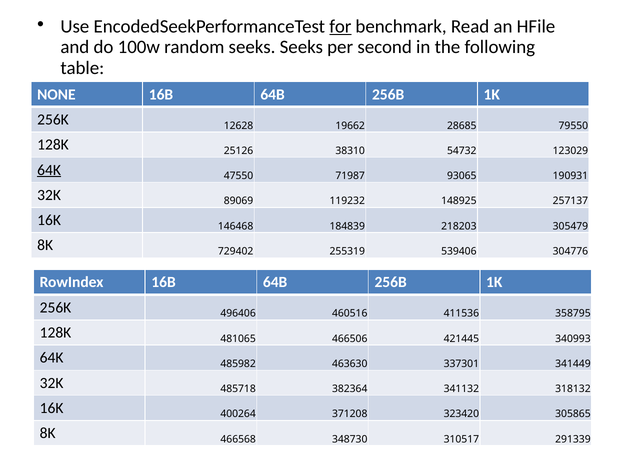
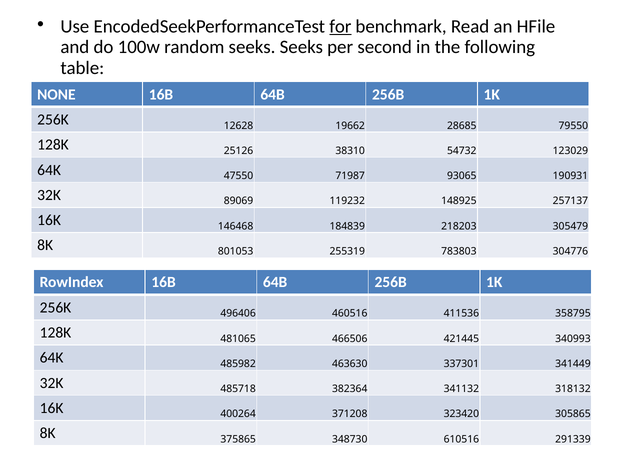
64K underline: present -> none (49, 170)
729402: 729402 -> 801053 (236, 251)
539406: 539406 -> 783803 (459, 251)
466568: 466568 -> 375865 (238, 439)
310517: 310517 -> 610516 (461, 439)
